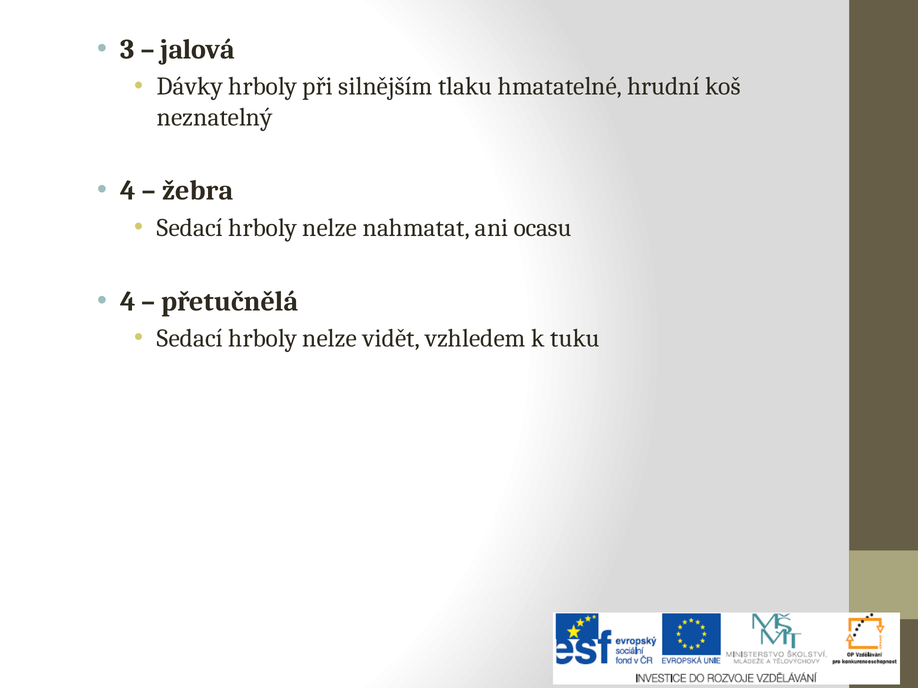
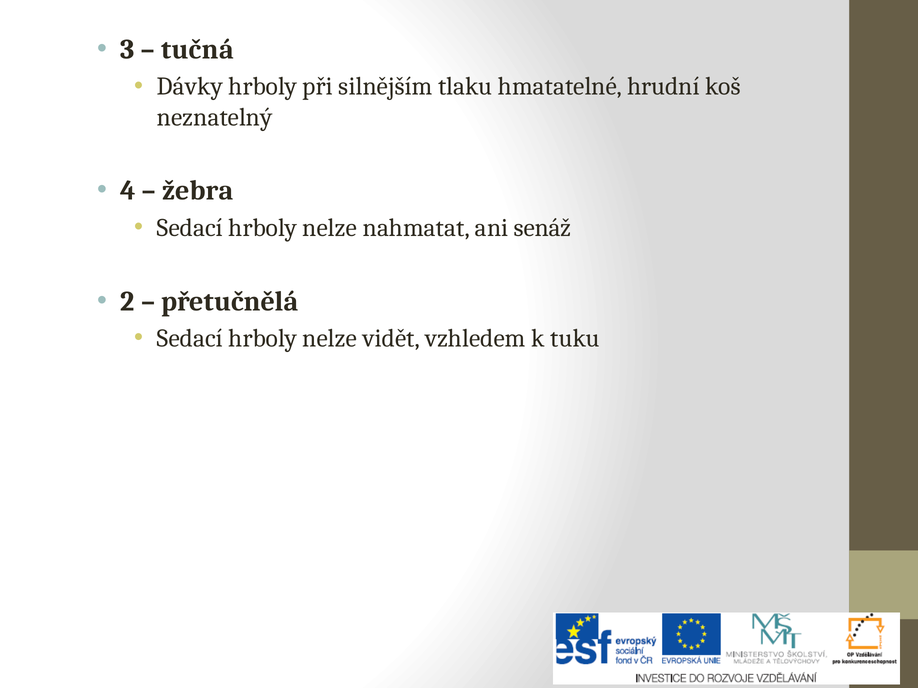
jalová: jalová -> tučná (197, 50)
ocasu: ocasu -> senáž (543, 228)
4: 4 -> 2 (128, 301)
